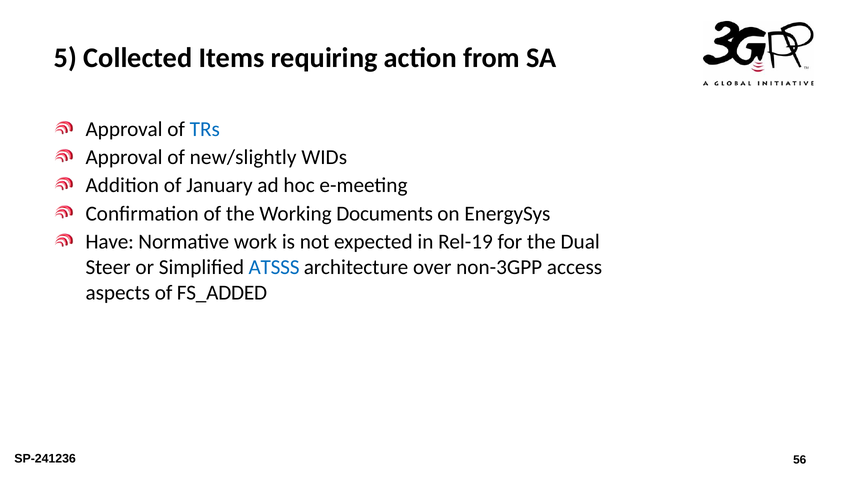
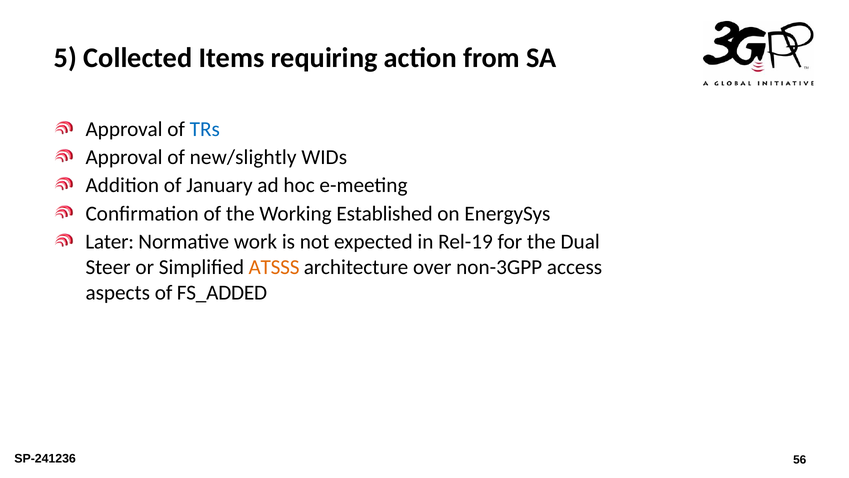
Documents: Documents -> Established (385, 213)
Have: Have -> Later (110, 241)
ATSSS colour: blue -> orange (274, 267)
